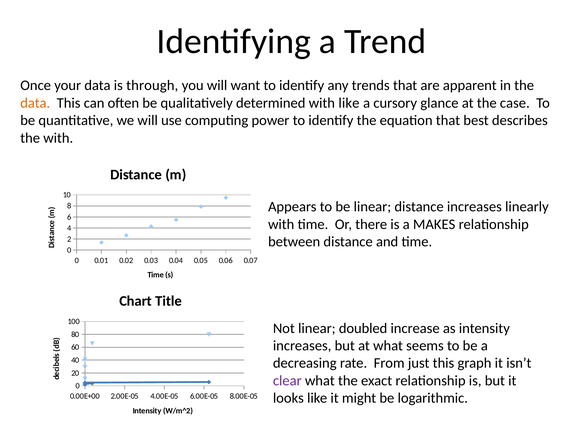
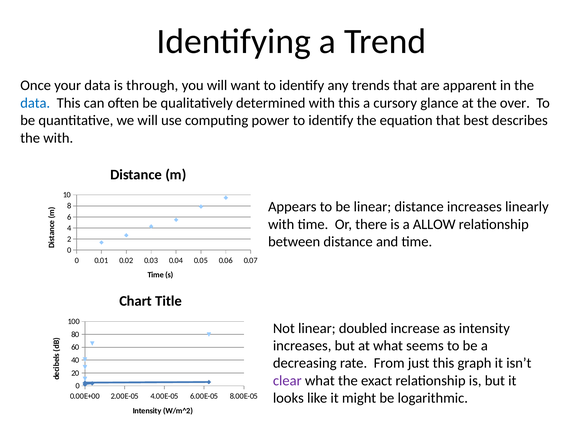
data colour: orange -> blue (35, 103)
with like: like -> this (349, 103)
case: case -> over (515, 103)
MAKES: MAKES -> ALLOW (434, 224)
